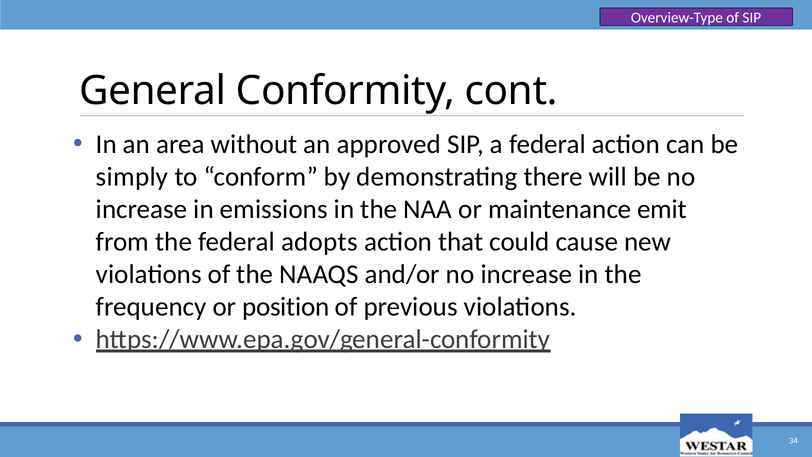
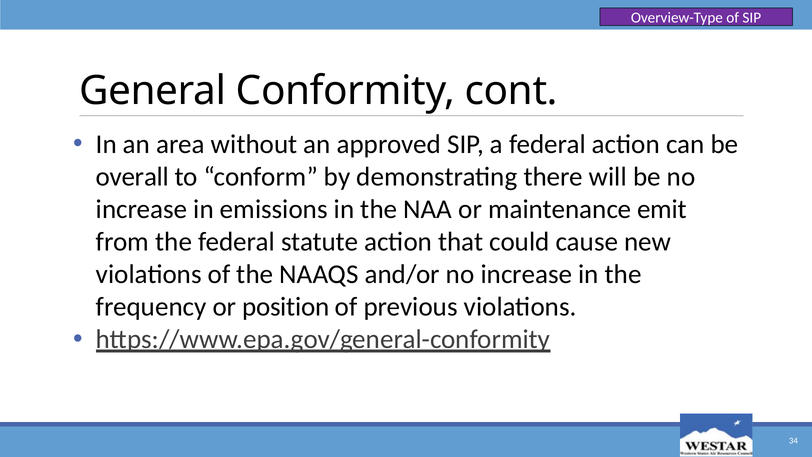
simply: simply -> overall (132, 177)
adopts: adopts -> statute (320, 242)
